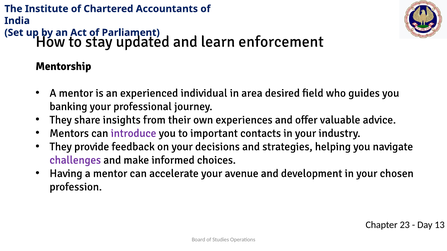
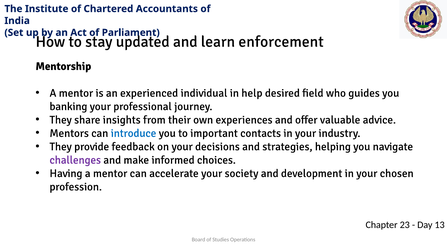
area: area -> help (252, 93)
introduce colour: purple -> blue (134, 133)
avenue: avenue -> society (242, 174)
